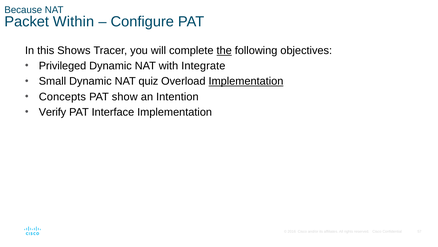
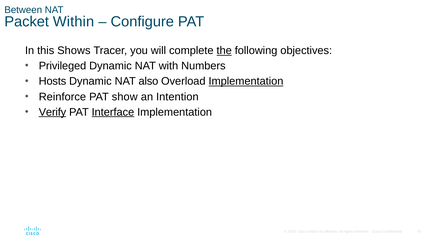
Because: Because -> Between (23, 10)
Integrate: Integrate -> Numbers (203, 66)
Small: Small -> Hosts (52, 81)
quiz: quiz -> also (148, 81)
Concepts: Concepts -> Reinforce (62, 96)
Verify underline: none -> present (52, 112)
Interface underline: none -> present (113, 112)
